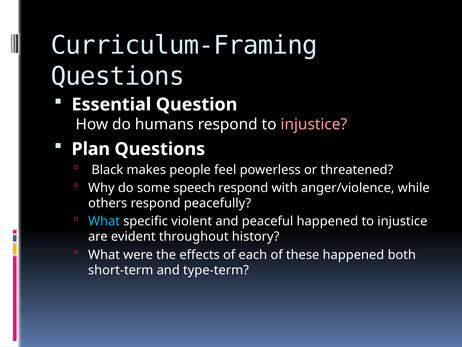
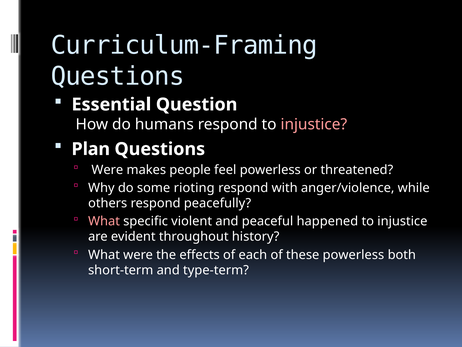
Black: Black -> Were (107, 170)
speech: speech -> rioting (194, 188)
What colour: light blue -> pink (104, 221)
these happened: happened -> powerless (353, 254)
